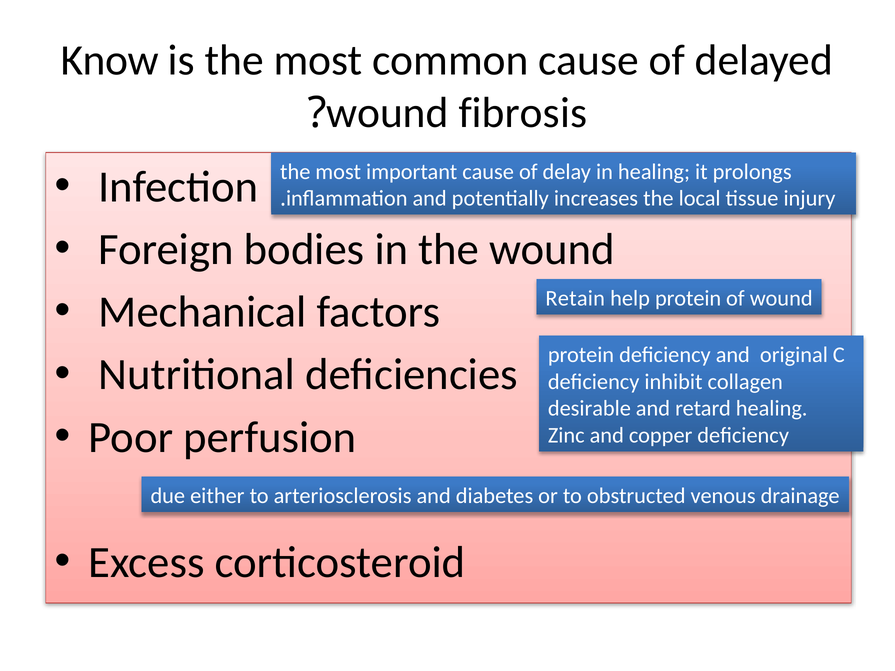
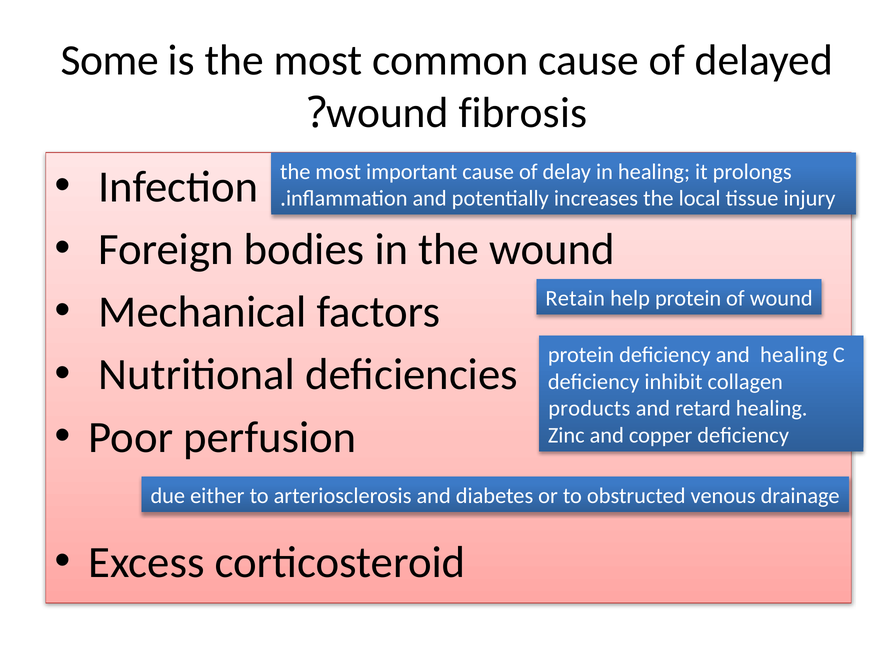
Know: Know -> Some (110, 60)
and original: original -> healing (794, 355)
desirable: desirable -> products (589, 409)
